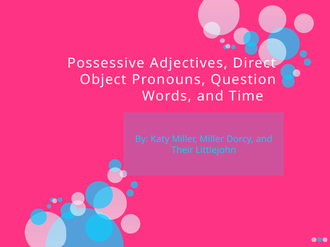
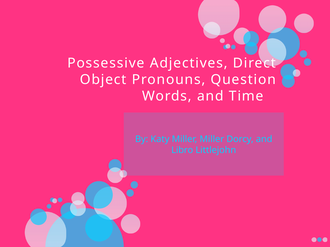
Their: Their -> Libro (182, 151)
